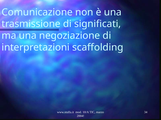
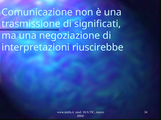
scaffolding: scaffolding -> riuscirebbe (98, 48)
